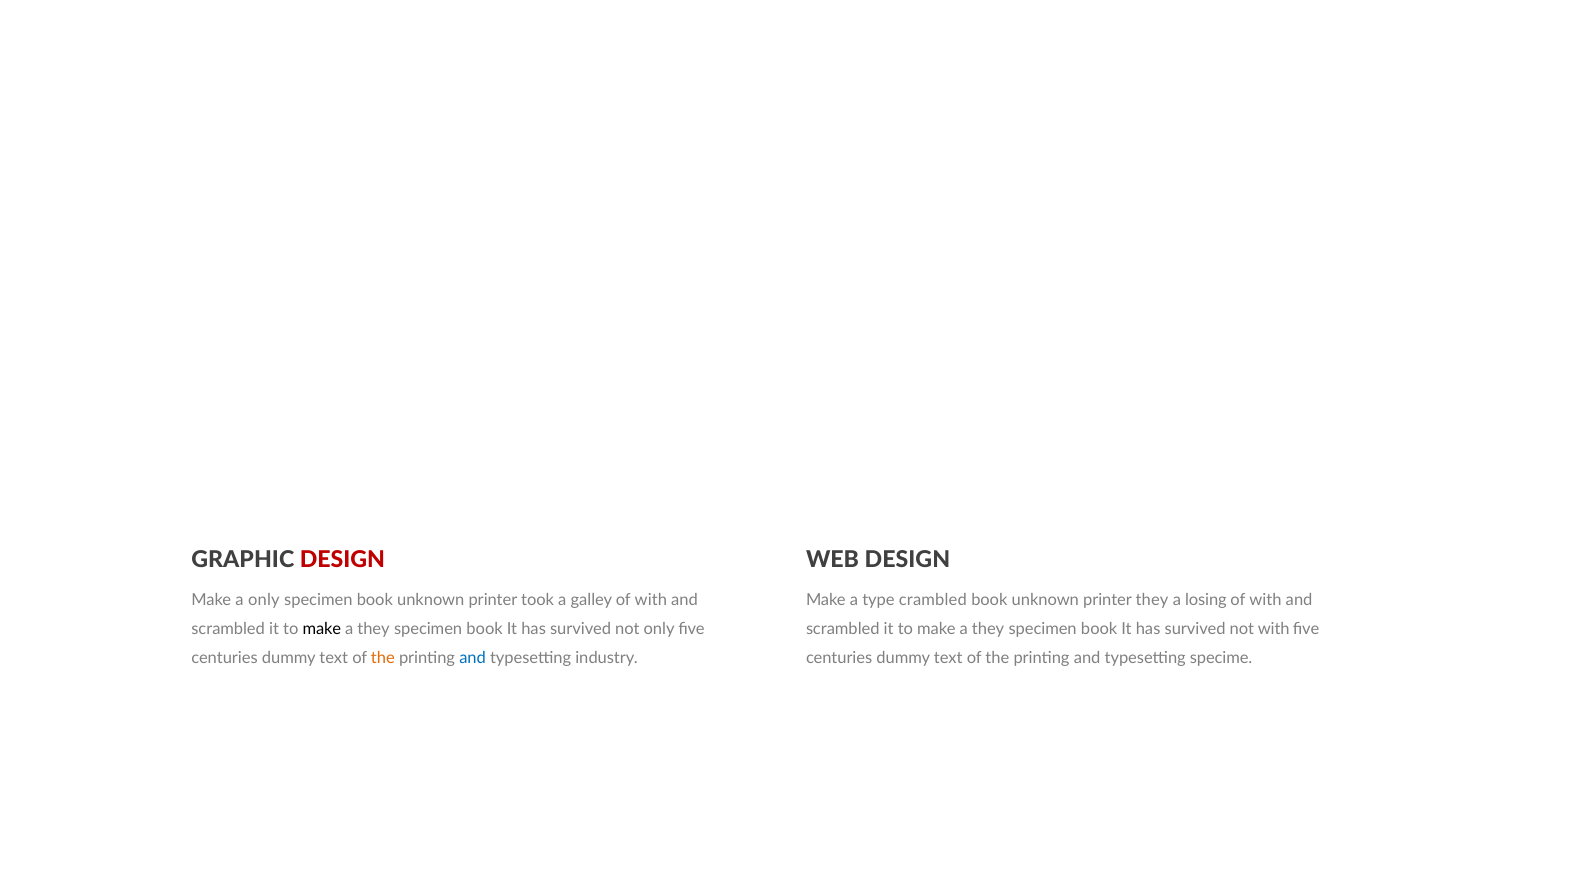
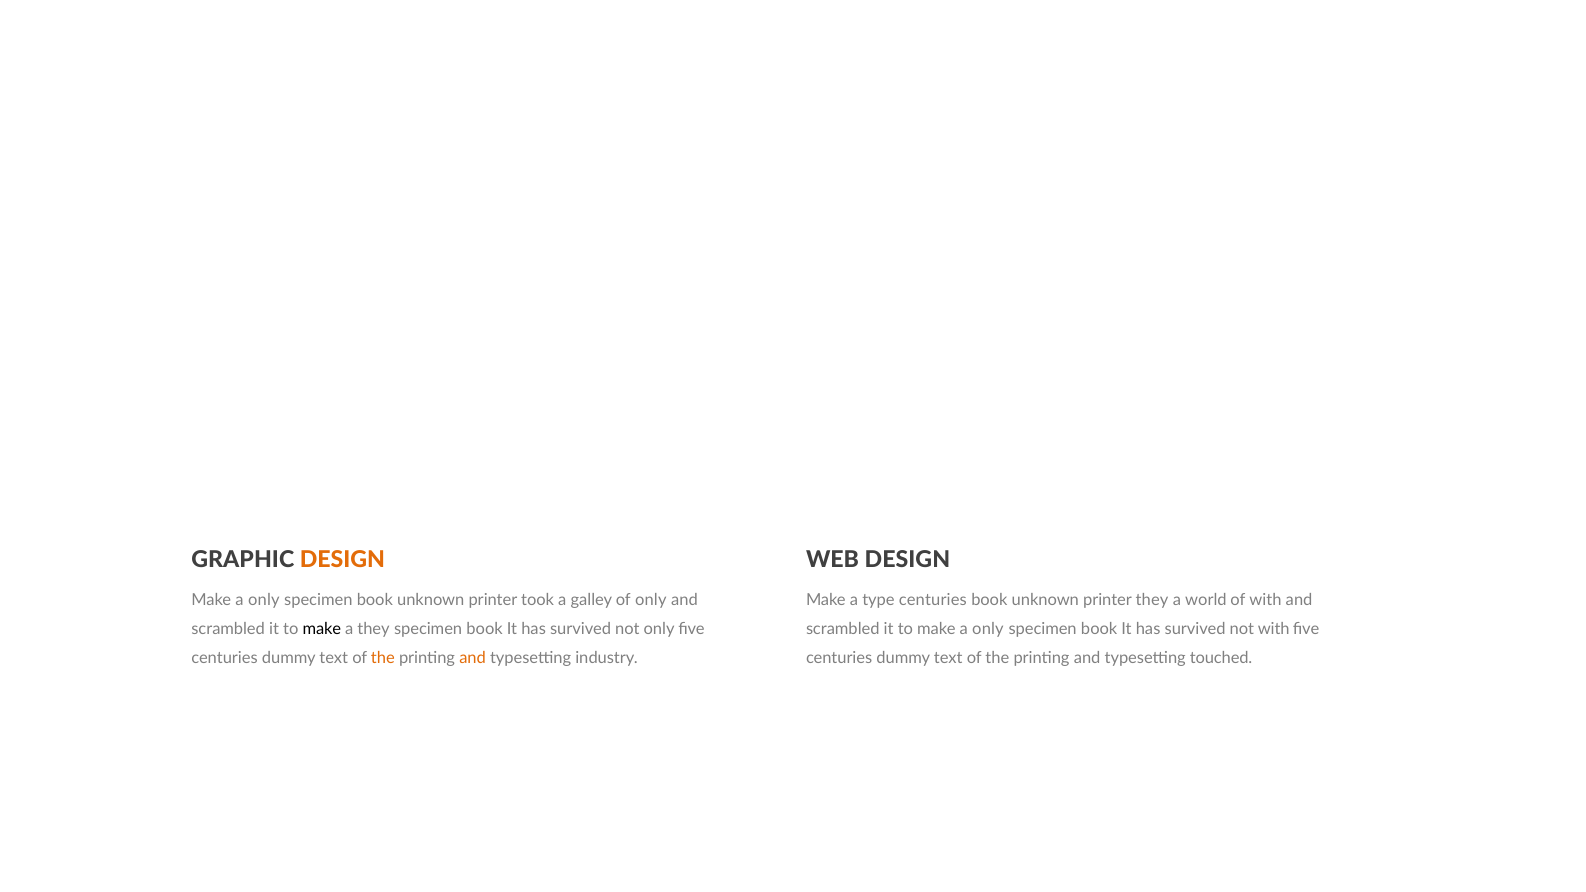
DESIGN colour: red -> orange (342, 560)
galley of with: with -> only (651, 601)
type crambled: crambled -> centuries (933, 601)
losing: losing -> world (1206, 601)
they: they -> only (988, 629)
and colour: blue -> orange (473, 658)
specime: specime -> touched (1221, 658)
